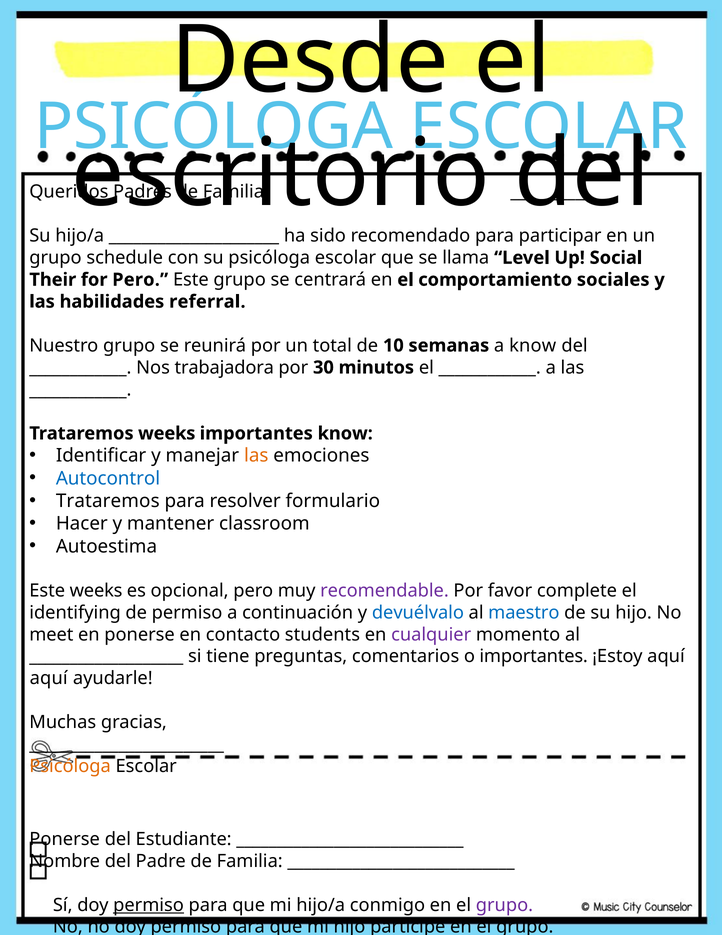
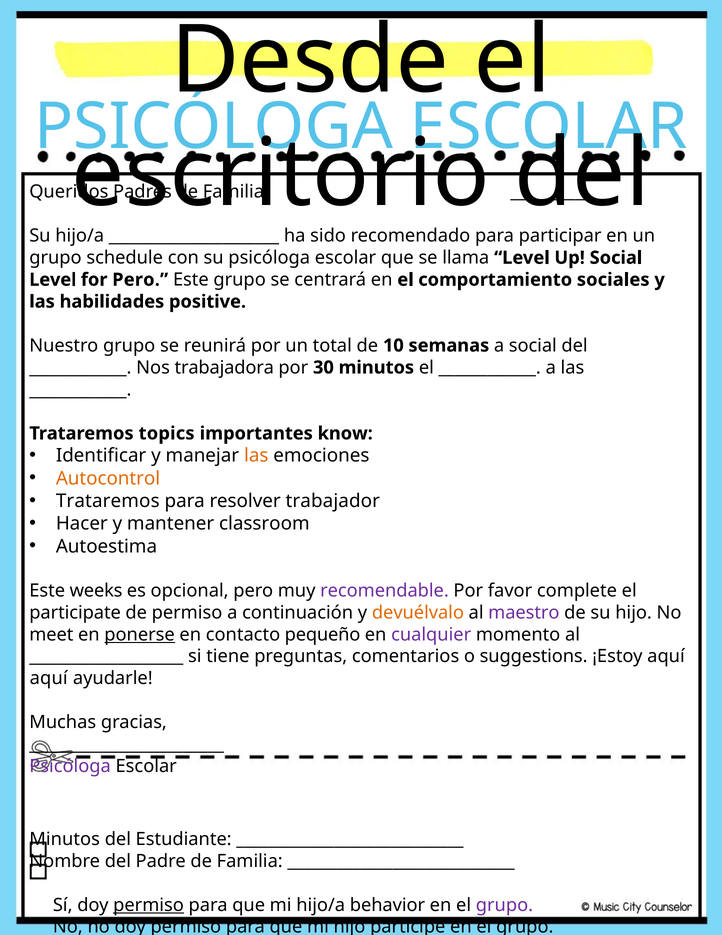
Their: Their -> Level (53, 280)
referral: referral -> positive (207, 301)
a know: know -> social (533, 345)
Trataremos weeks: weeks -> topics (167, 433)
Autocontrol colour: blue -> orange (108, 478)
formulario: formulario -> trabajador (333, 501)
identifying: identifying -> participate (75, 612)
devuélvalo colour: blue -> orange (418, 612)
maestro colour: blue -> purple (524, 612)
ponerse underline: none -> present (140, 634)
students: students -> pequeño (323, 634)
o importantes: importantes -> suggestions (534, 656)
Psicóloga colour: orange -> purple (70, 766)
Ponerse: Ponerse -> Minutos (65, 839)
conmigo: conmigo -> behavior (387, 904)
